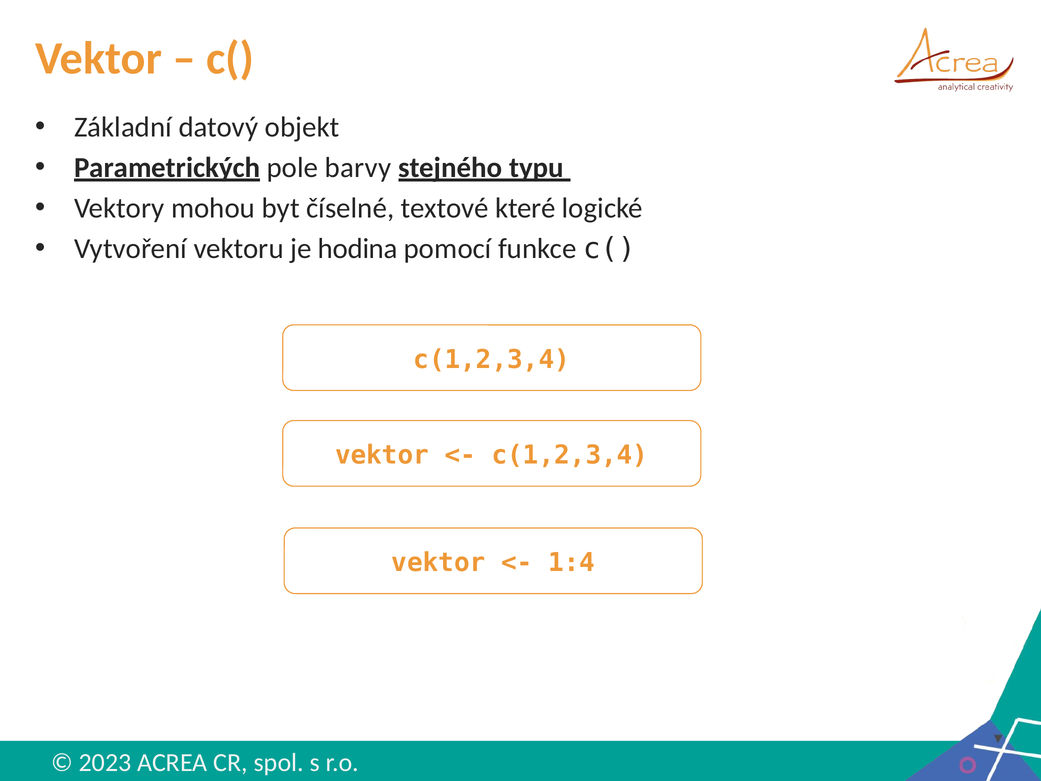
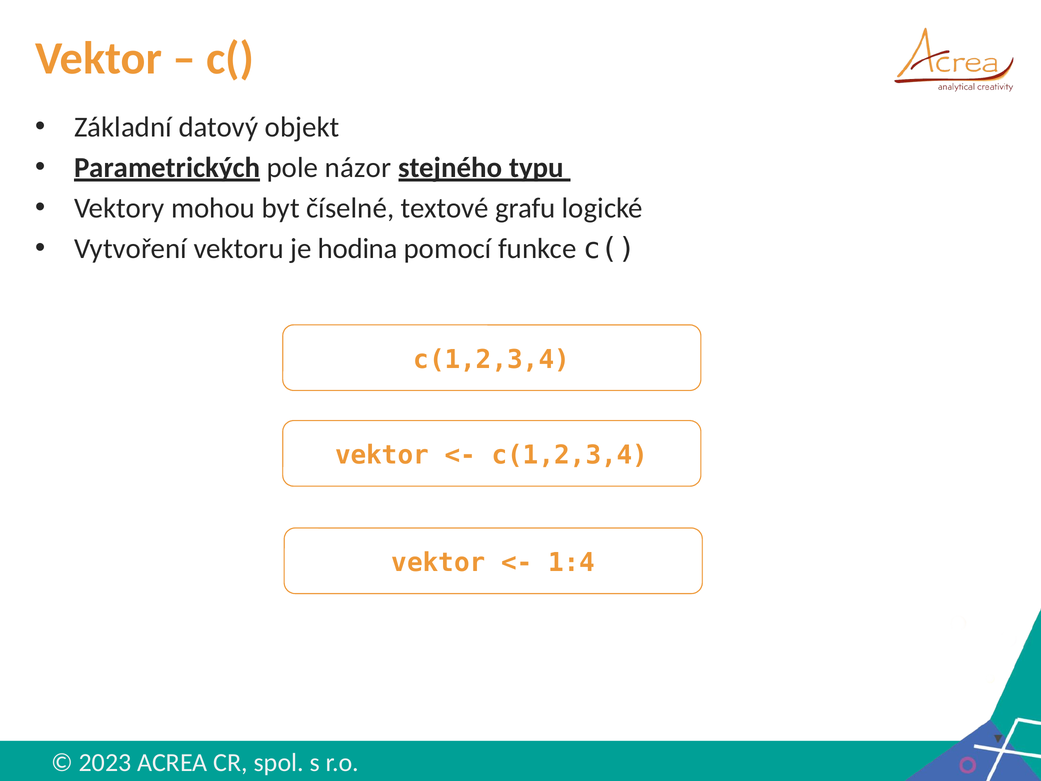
barvy: barvy -> názor (358, 168)
které: které -> grafu (525, 208)
